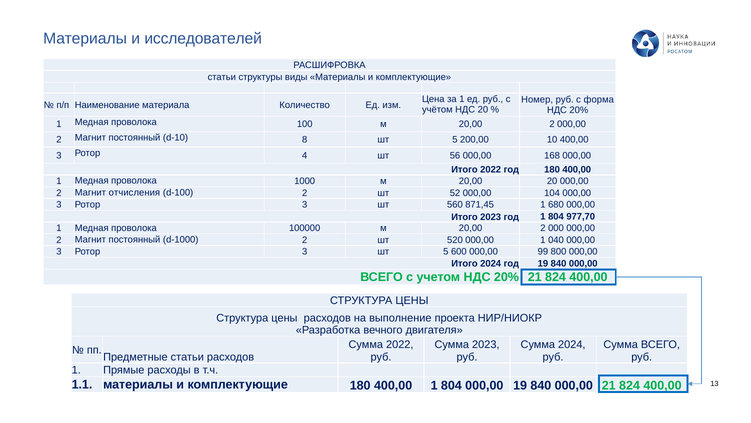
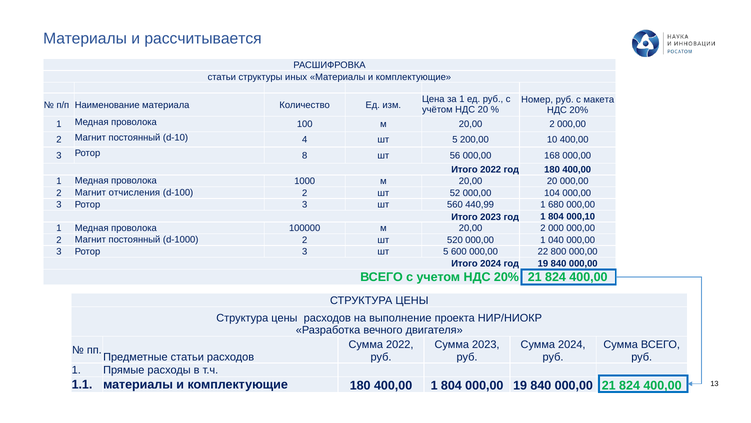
исследователей: исследователей -> рассчитывается (203, 39)
виды: виды -> иных (296, 77)
форма: форма -> макета (599, 100)
8: 8 -> 4 (305, 140)
4: 4 -> 8 (305, 155)
871,45: 871,45 -> 440,99 (480, 205)
977,70: 977,70 -> 000,10 (581, 216)
99: 99 -> 22 (543, 252)
